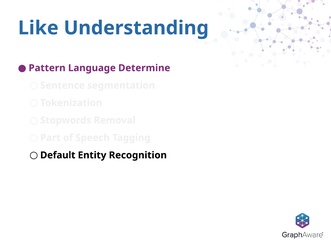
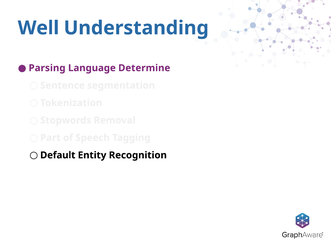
Like: Like -> Well (38, 28)
Pattern: Pattern -> Parsing (47, 68)
